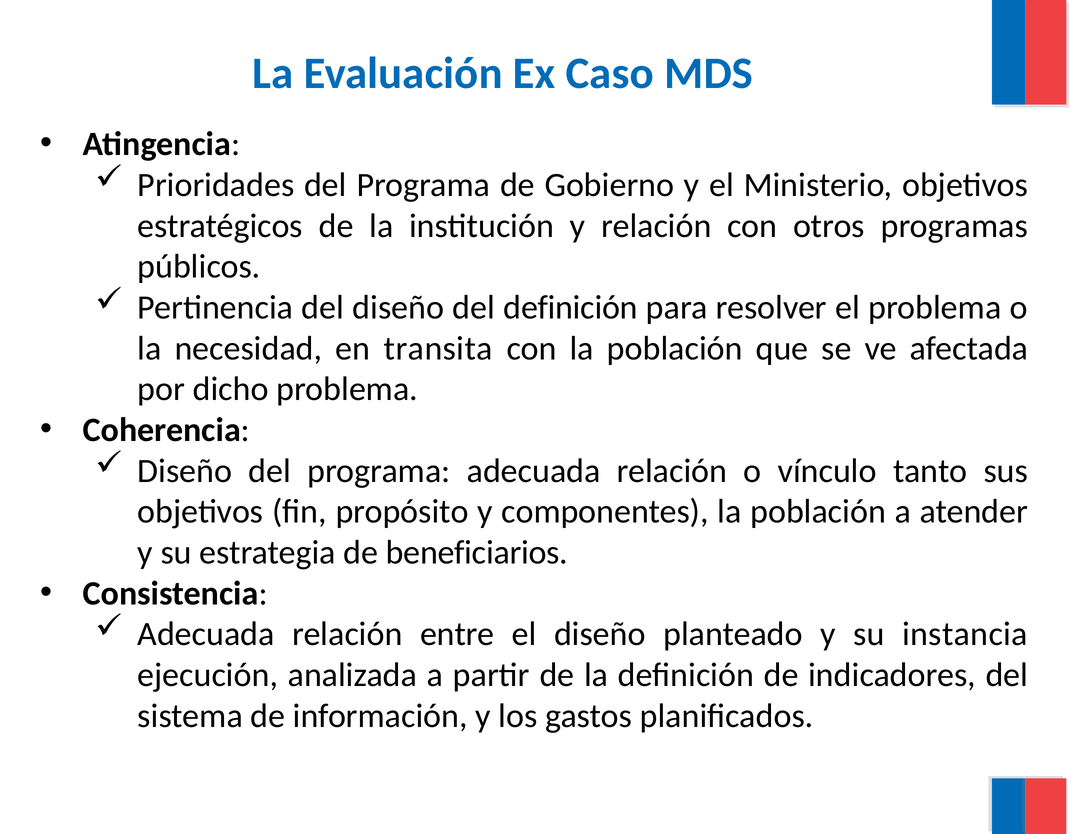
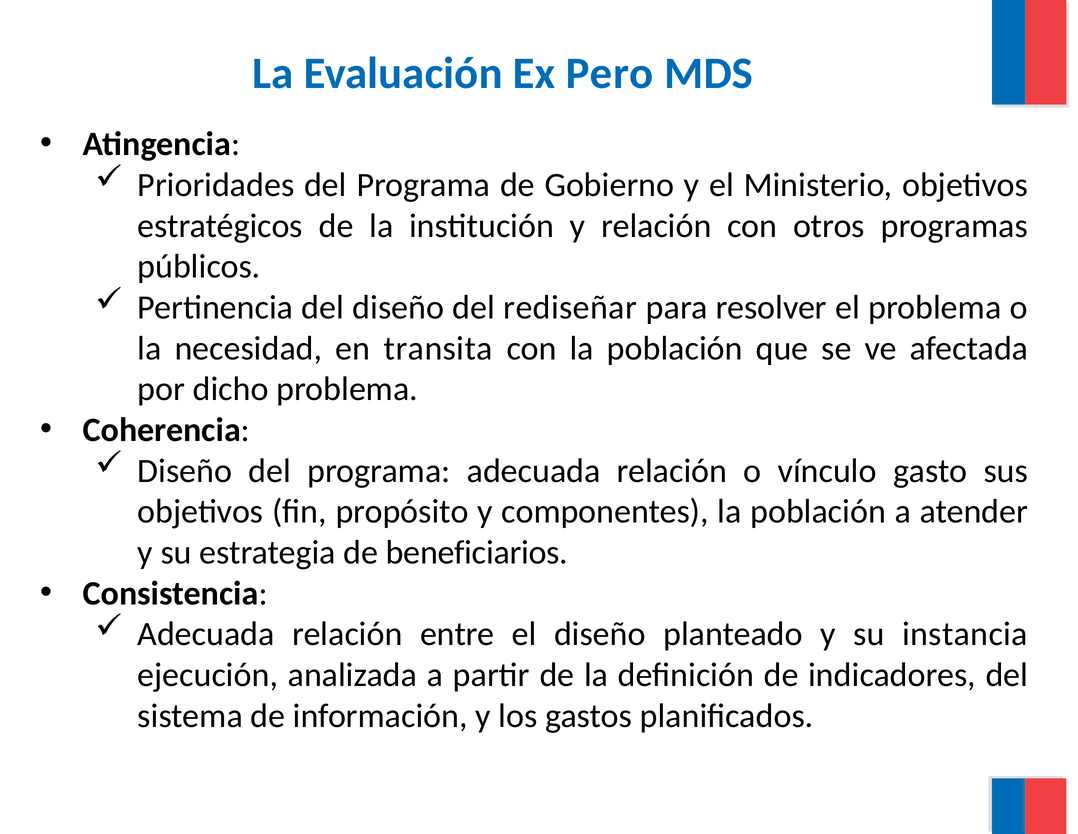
Caso: Caso -> Pero (610, 74)
del definición: definición -> rediseñar (570, 308)
tanto: tanto -> gasto (930, 471)
